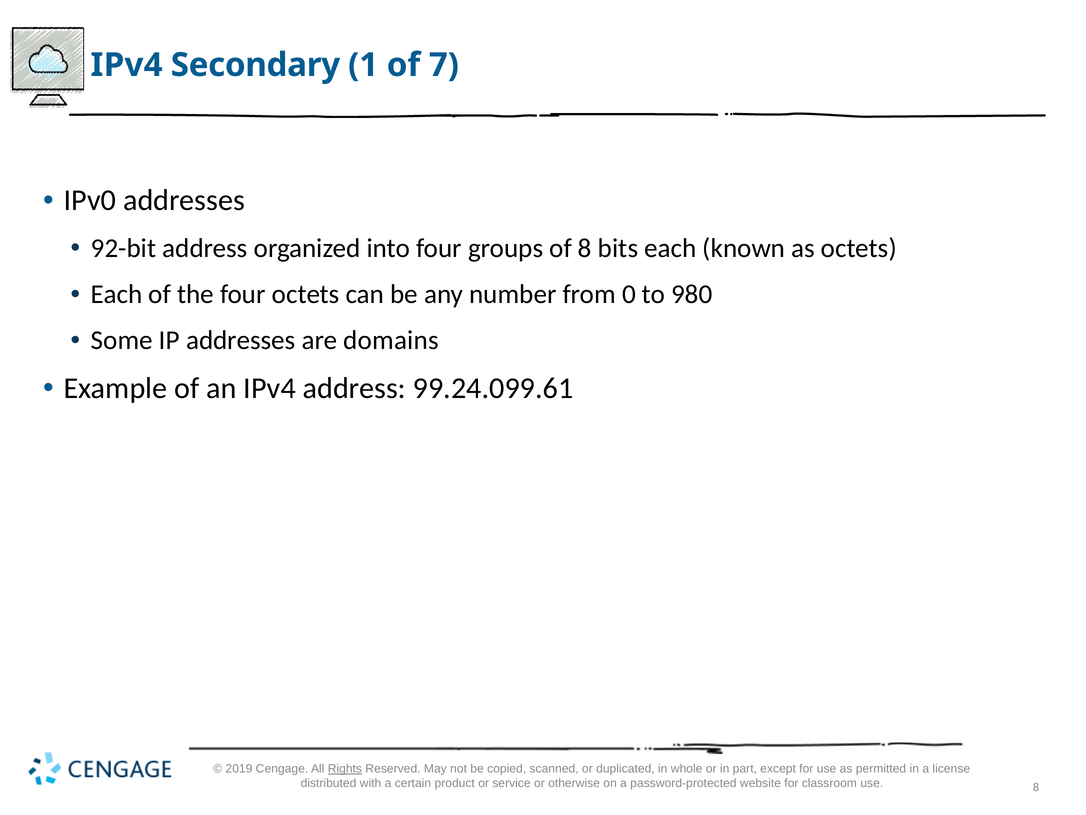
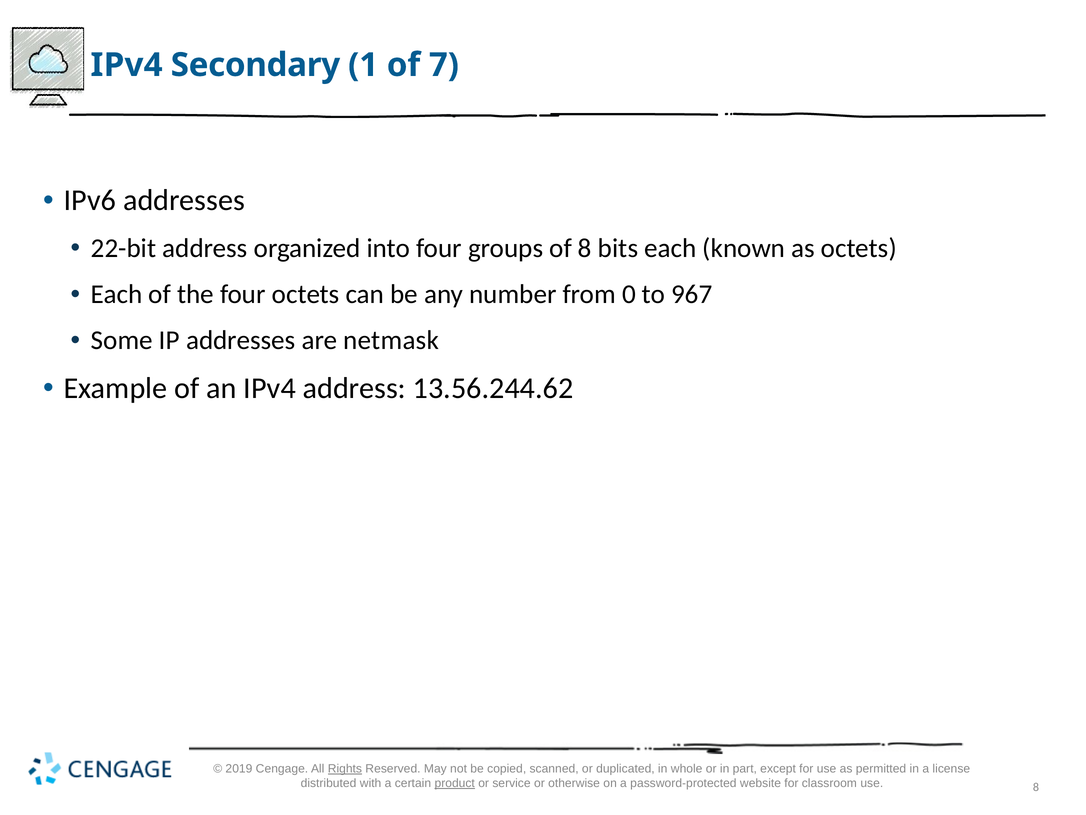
v 0: 0 -> 6 (109, 200)
92-bit: 92-bit -> 22-bit (124, 248)
980: 980 -> 967 (692, 294)
domains: domains -> netmask (391, 340)
99.24.099.61: 99.24.099.61 -> 13.56.244.62 (493, 388)
product underline: none -> present (455, 783)
